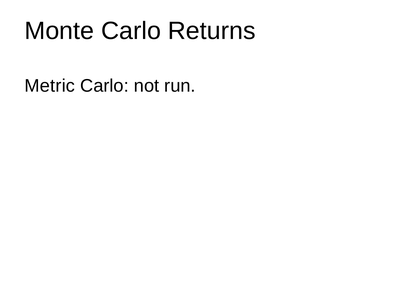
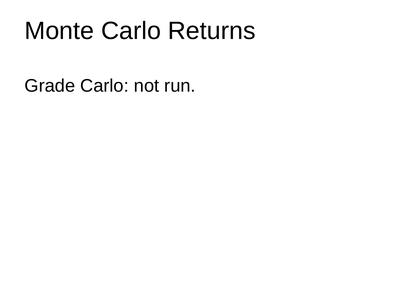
Metric: Metric -> Grade (50, 86)
